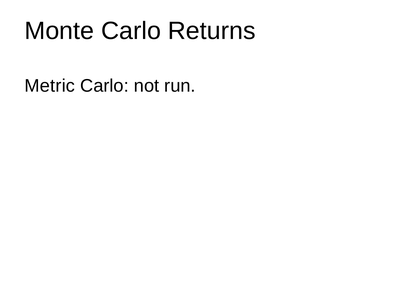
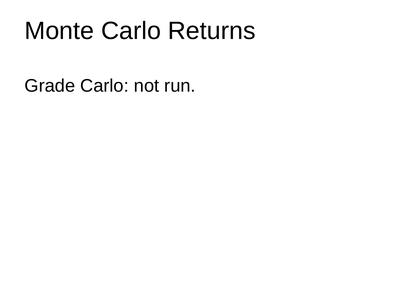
Metric: Metric -> Grade (50, 86)
